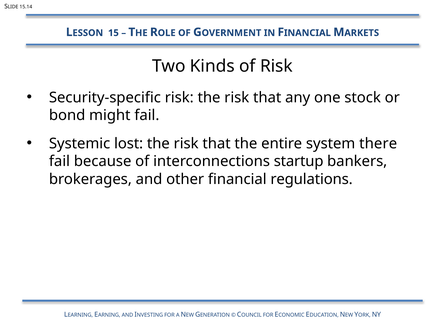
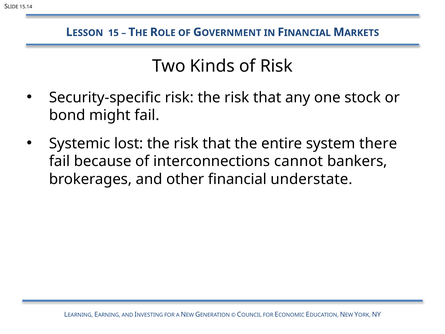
startup: startup -> cannot (298, 161)
regulations: regulations -> understate (311, 179)
